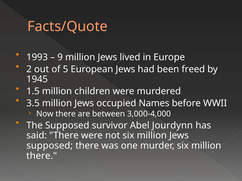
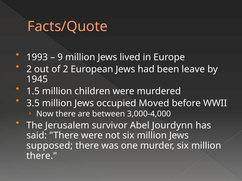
of 5: 5 -> 2 (66, 69)
freed: freed -> leave (193, 69)
Names: Names -> Moved (154, 103)
The Supposed: Supposed -> Jerusalem (67, 126)
